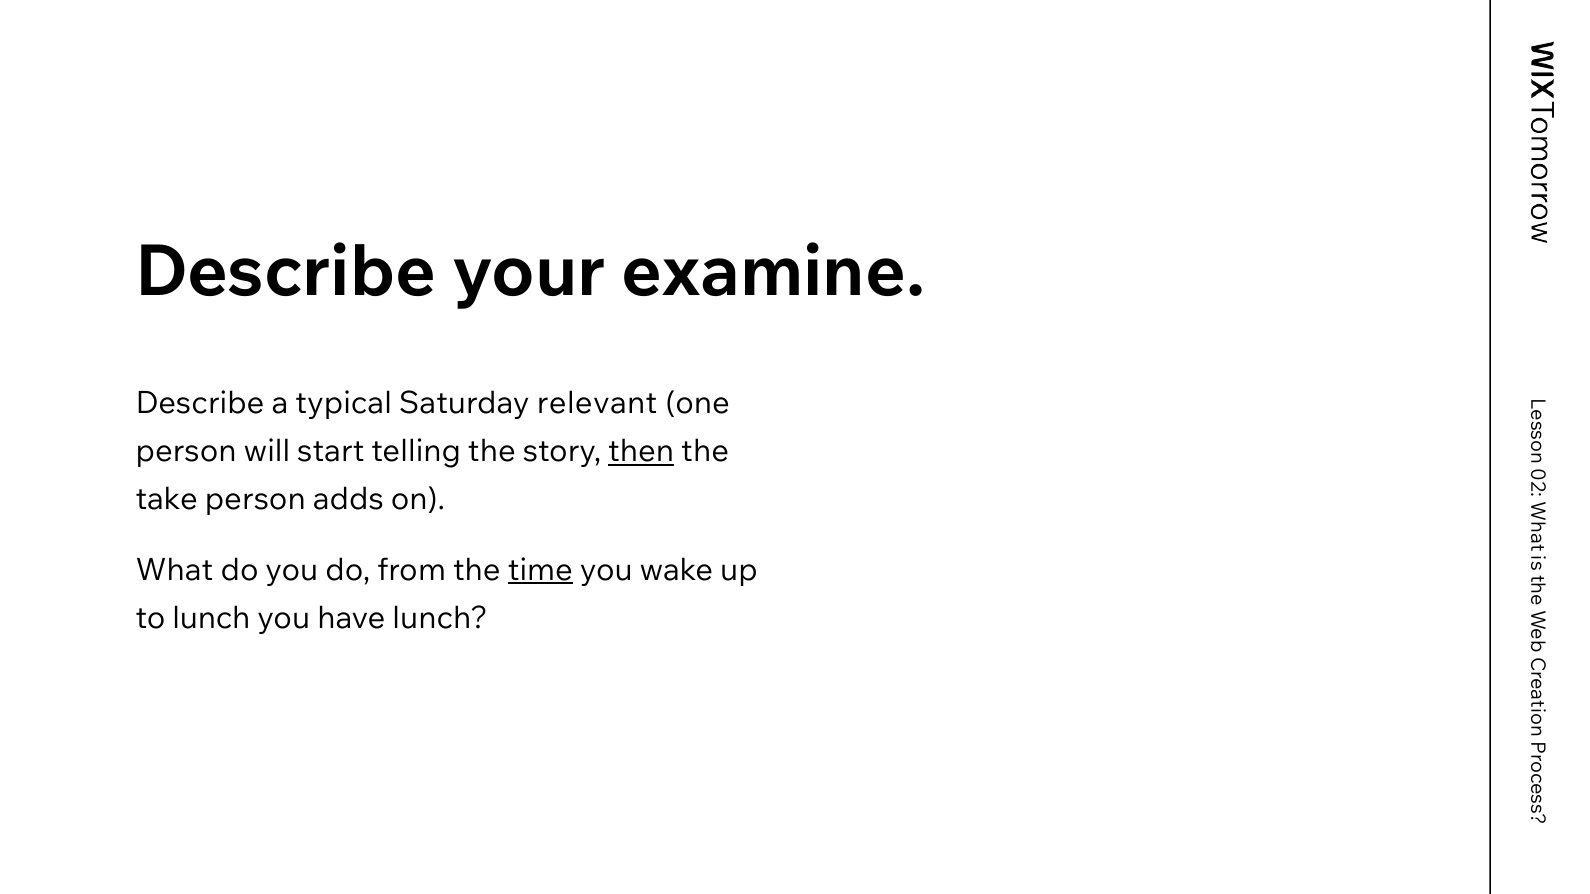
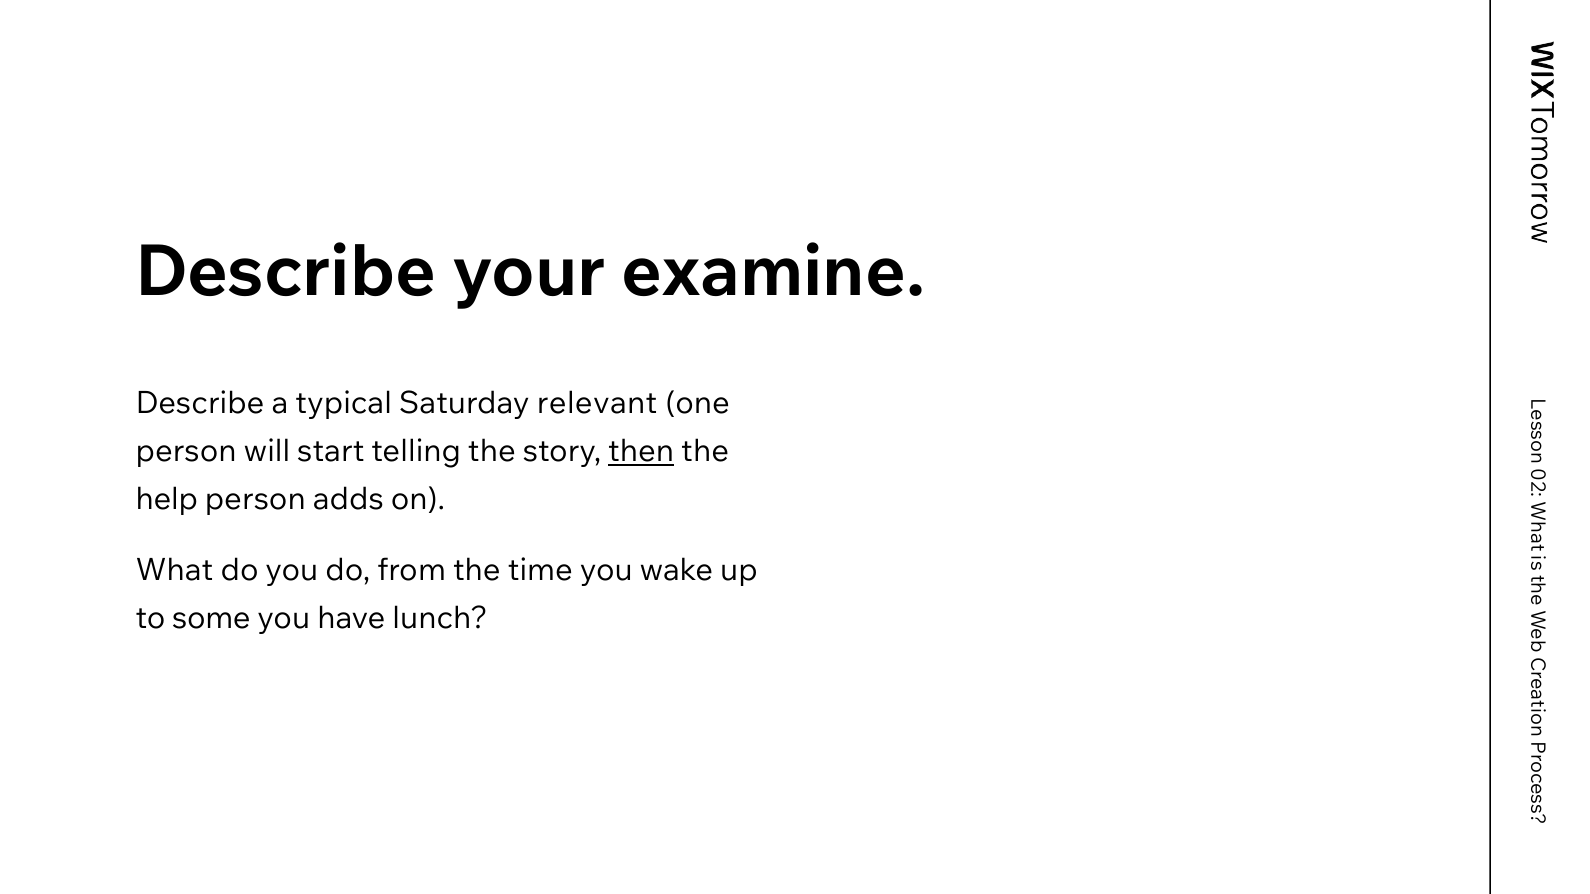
take: take -> help (167, 500)
time underline: present -> none (540, 570)
to lunch: lunch -> some (211, 618)
